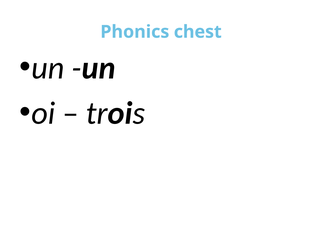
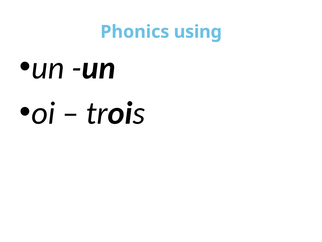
chest: chest -> using (198, 32)
